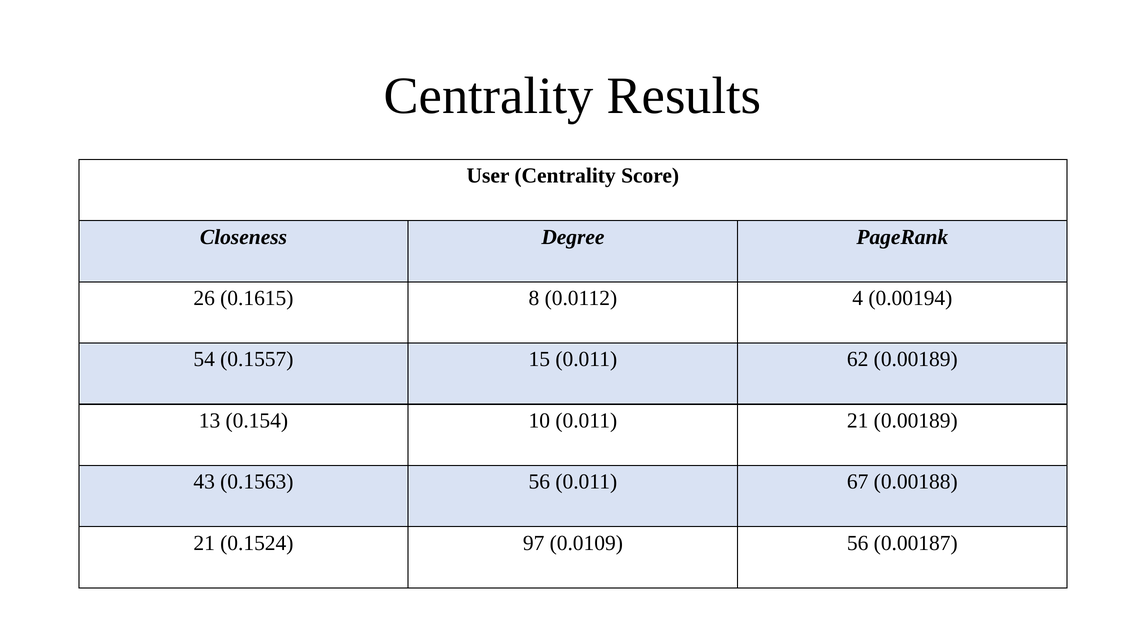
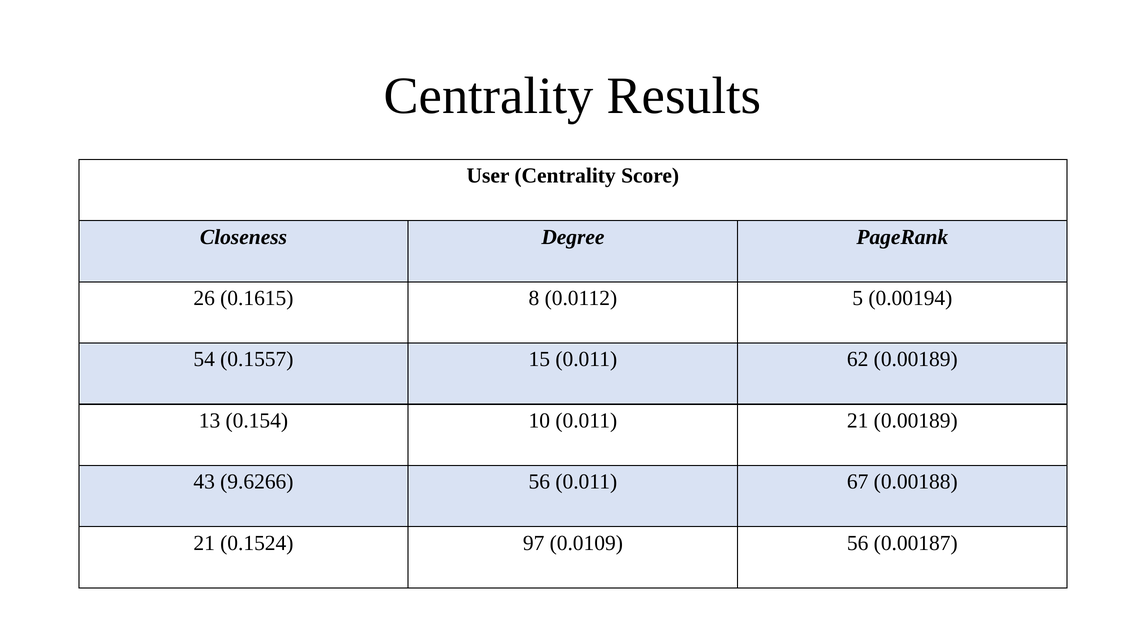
4: 4 -> 5 (858, 298)
0.1563: 0.1563 -> 9.6266 (257, 482)
